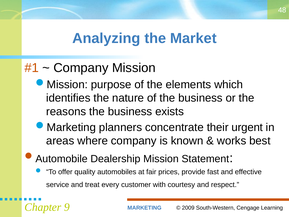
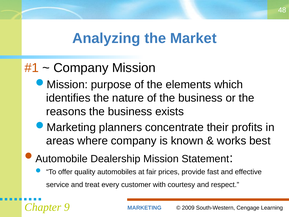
urgent: urgent -> profits (247, 127)
